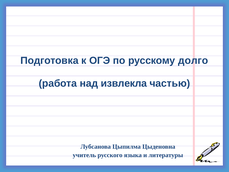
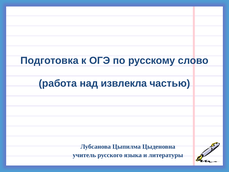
долго: долго -> слово (193, 61)
